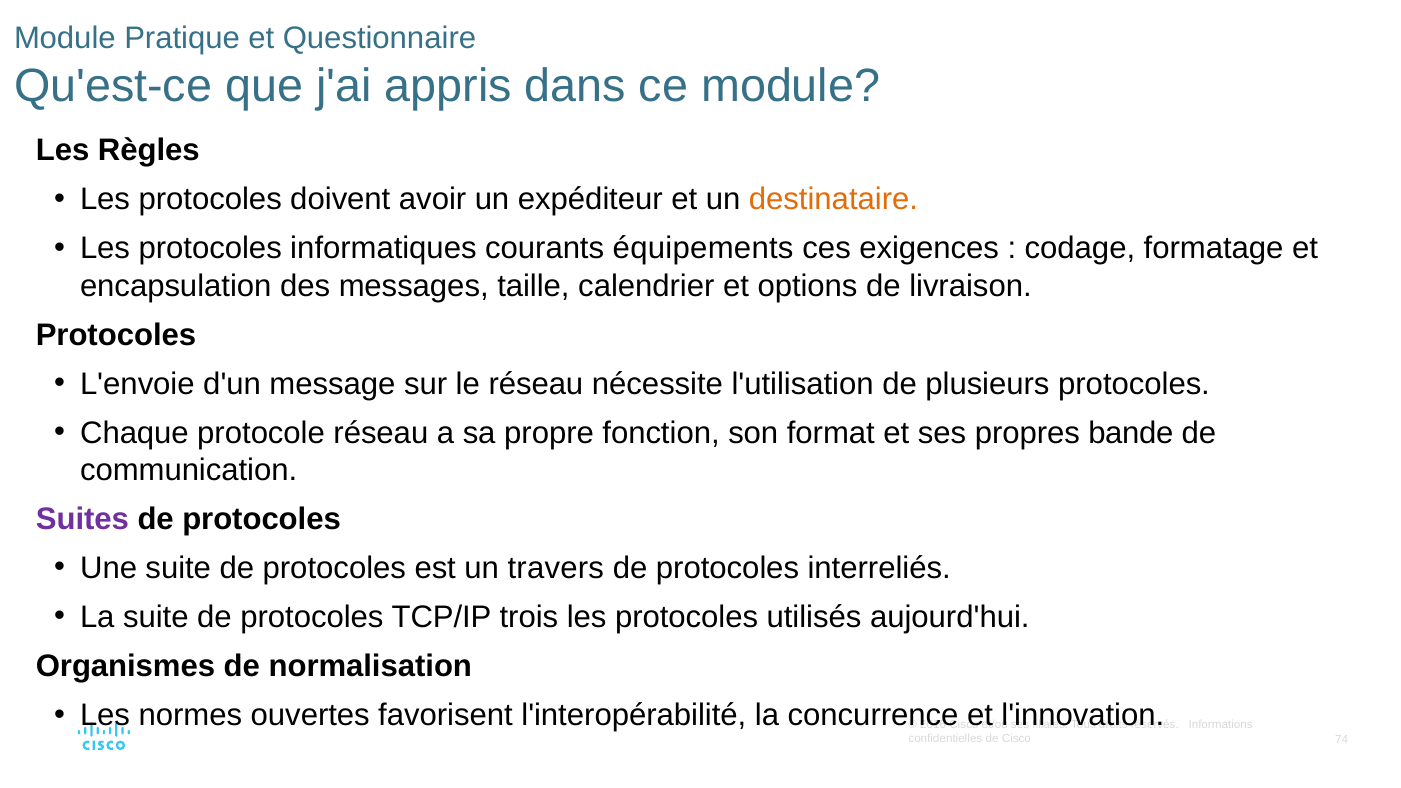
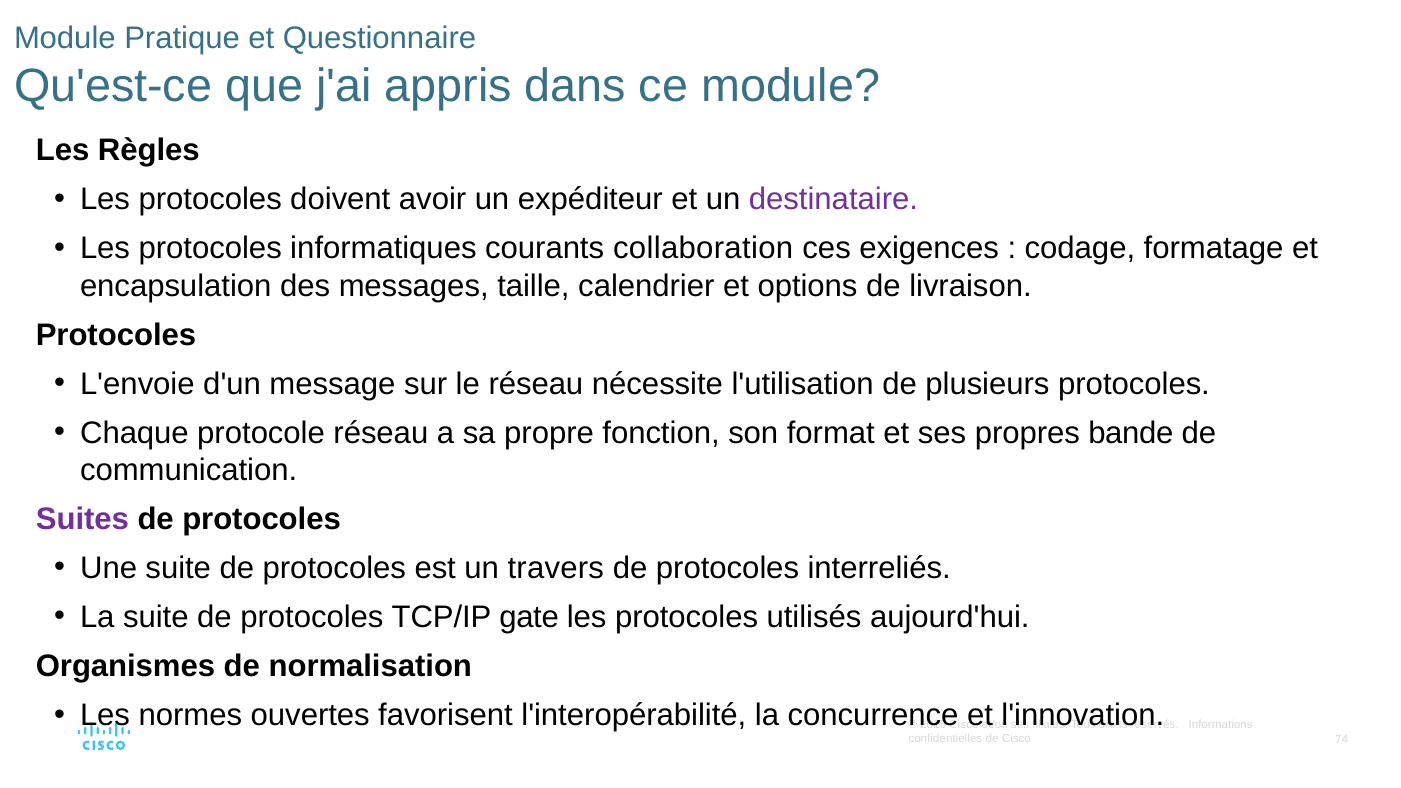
destinataire colour: orange -> purple (833, 200)
équipements: équipements -> collaboration (703, 249)
trois: trois -> gate (529, 618)
